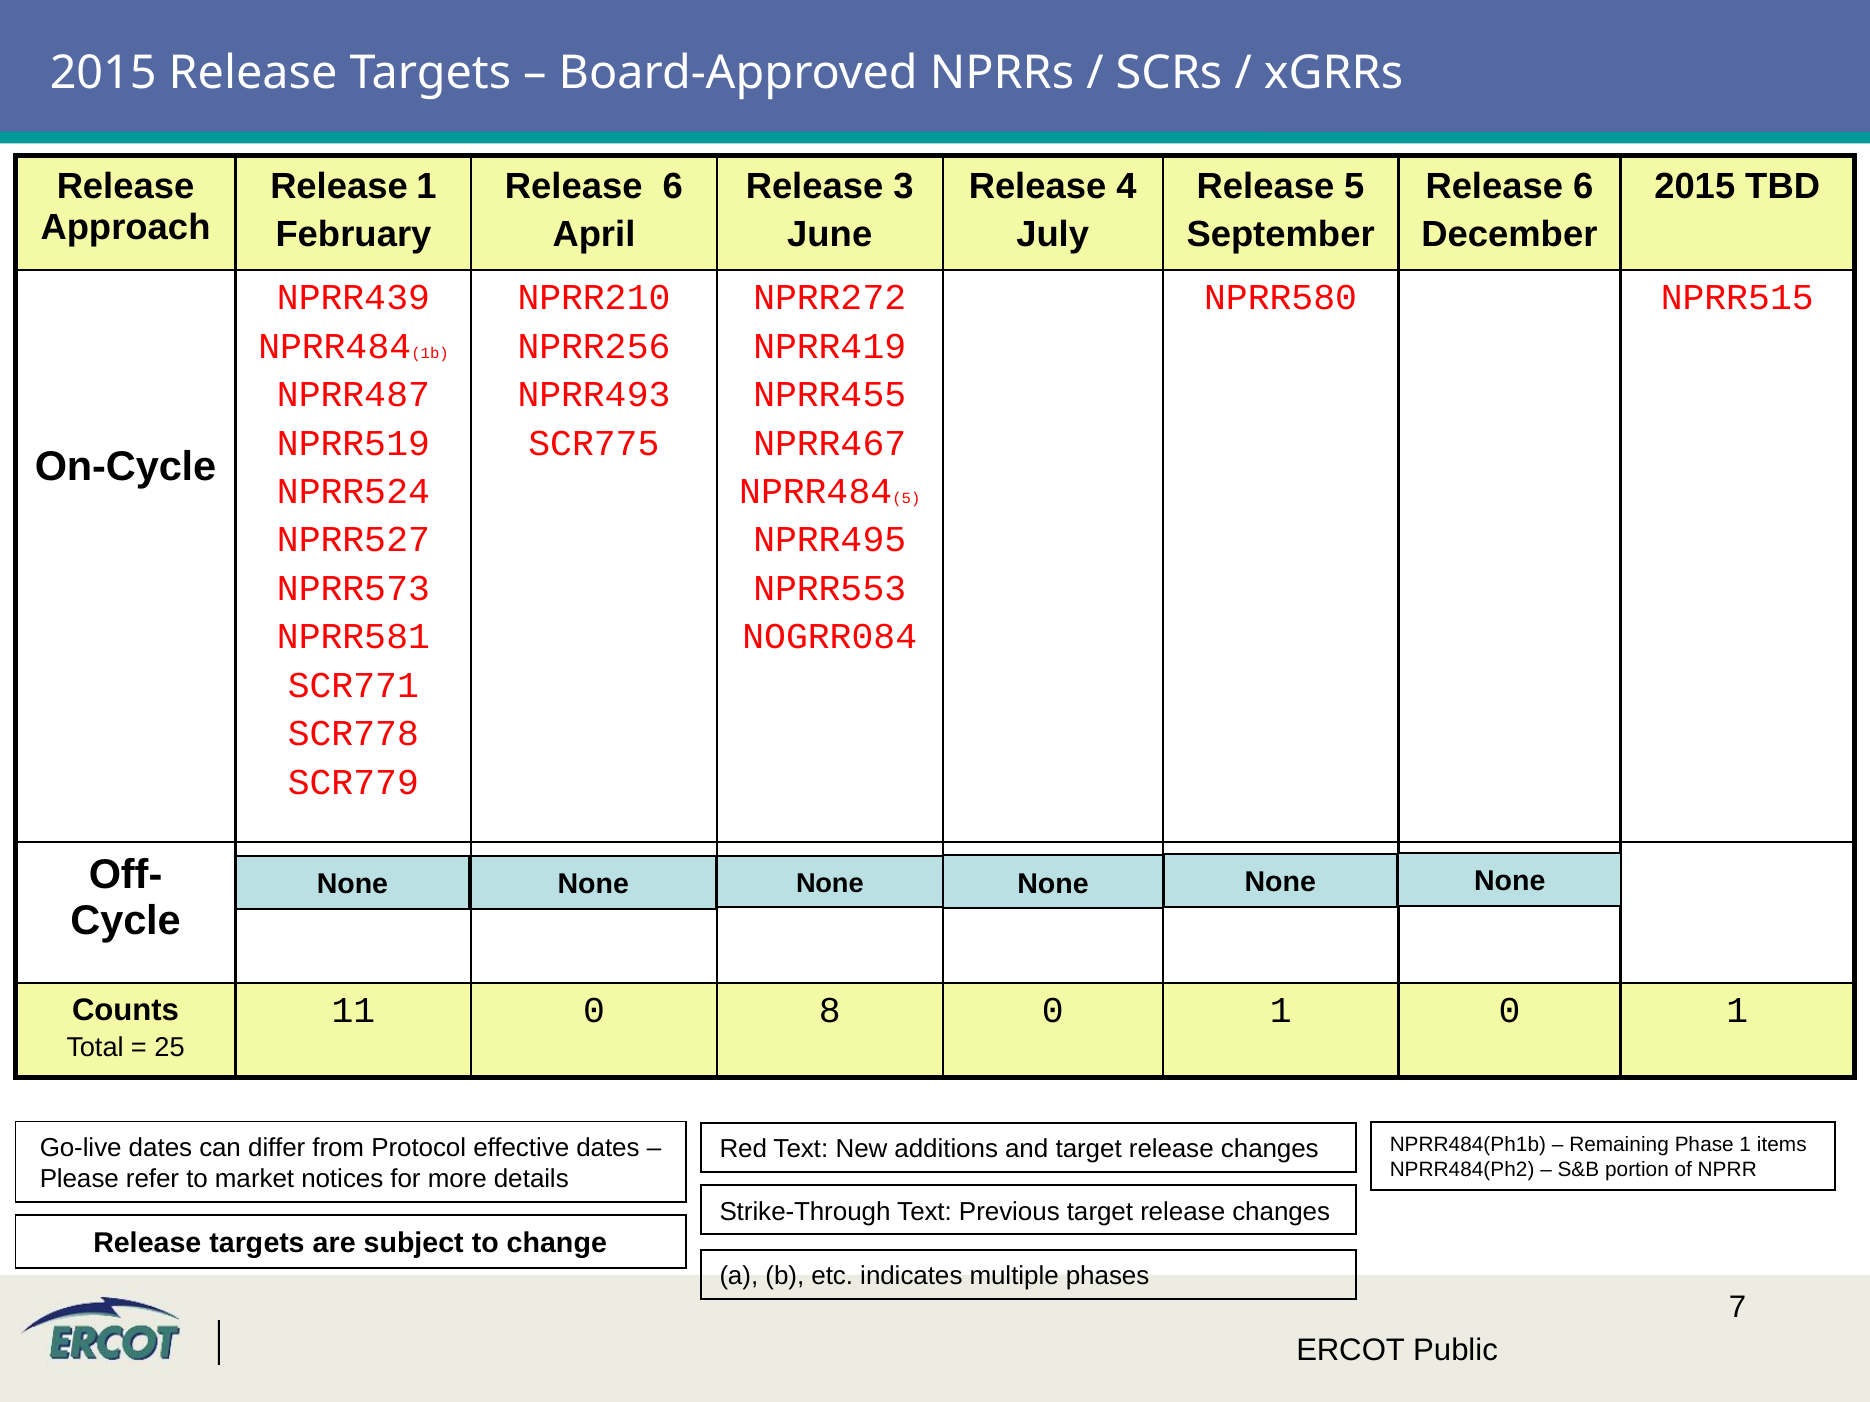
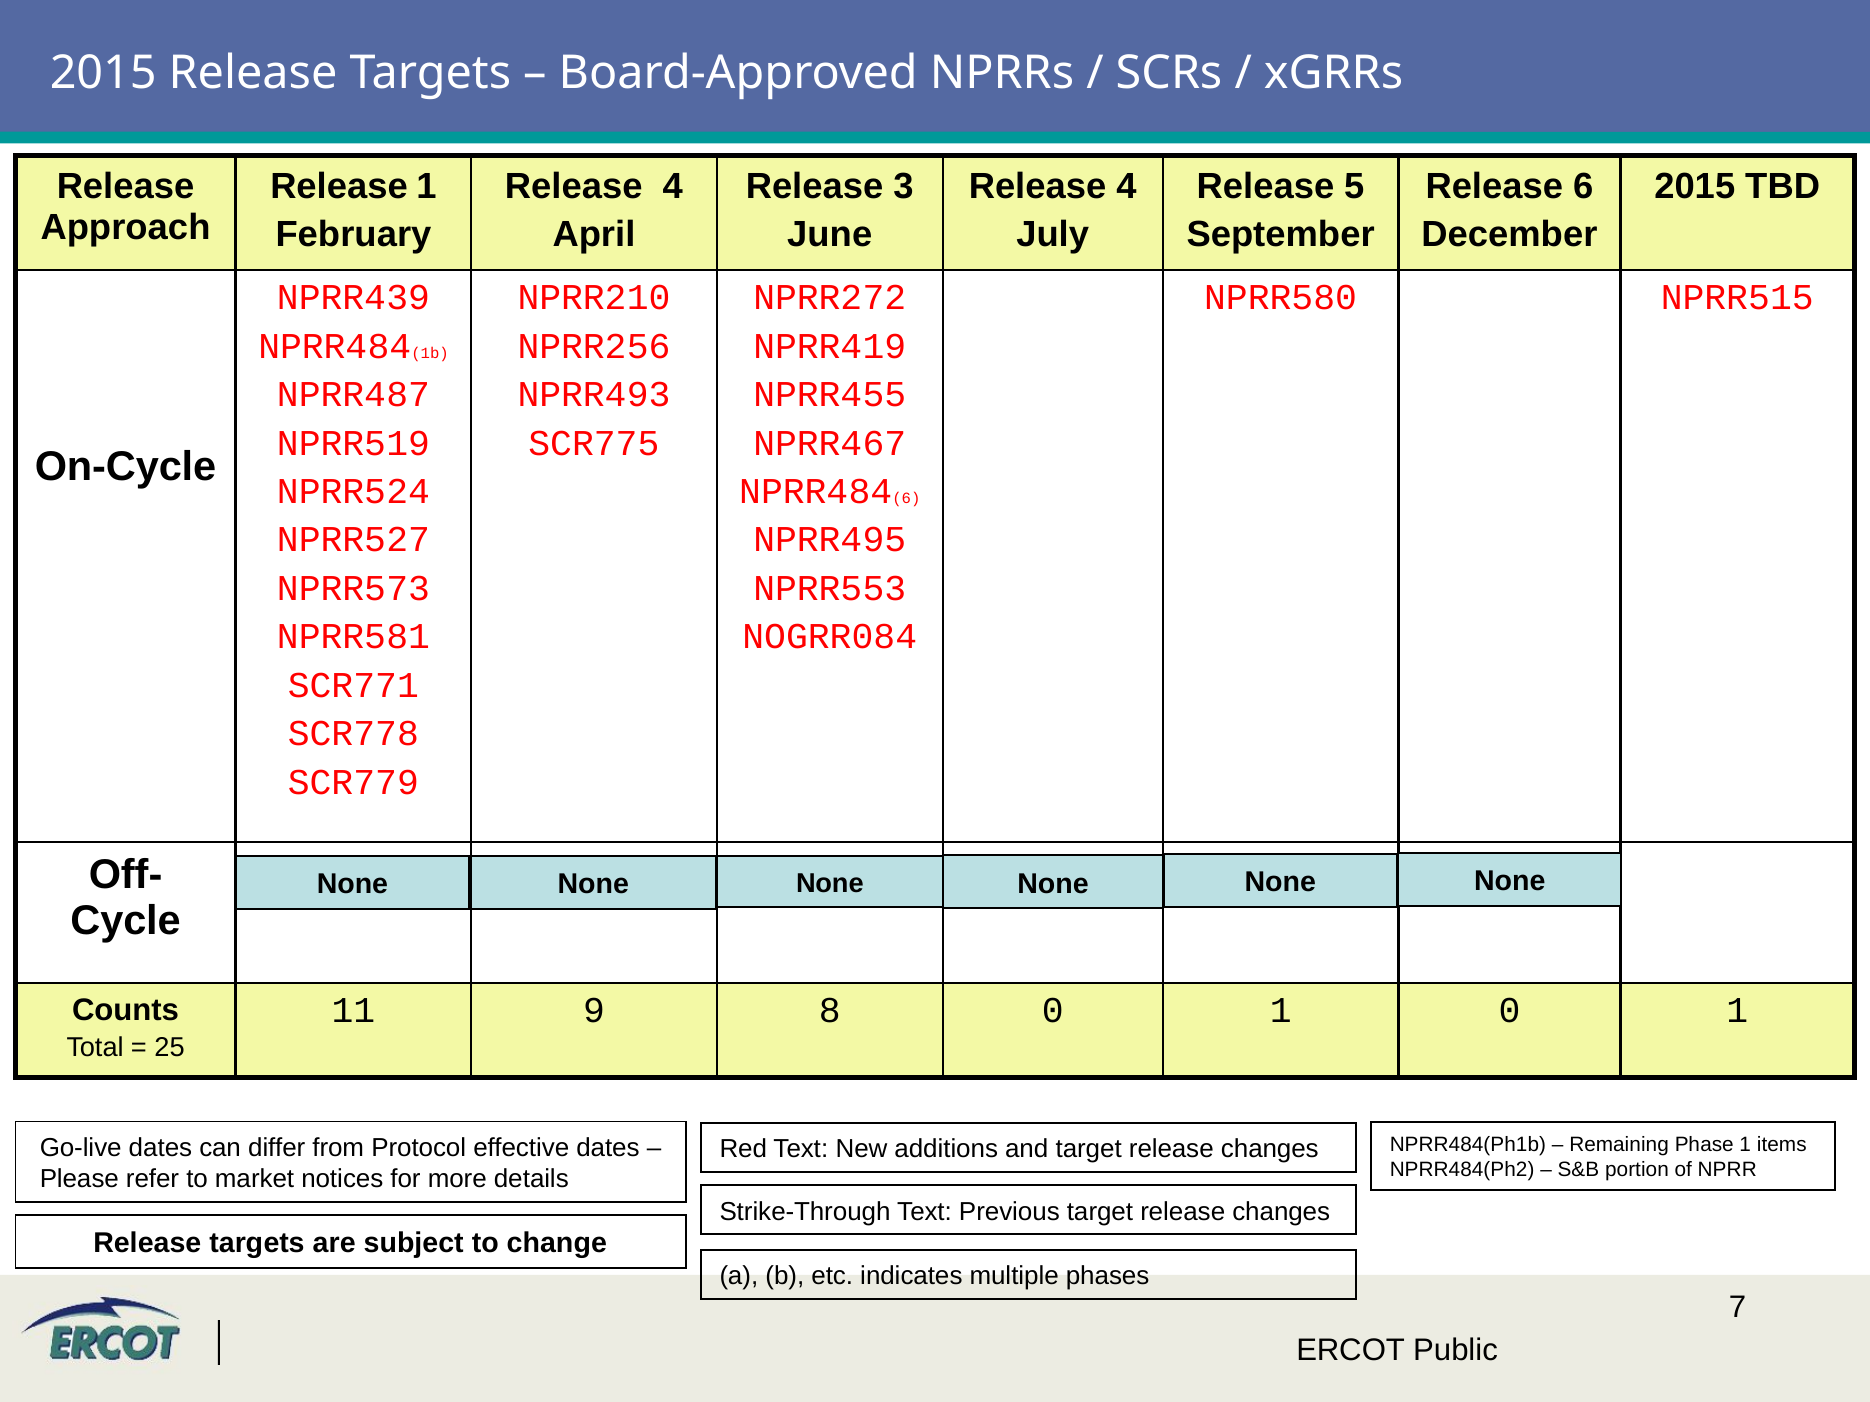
6: 6 -> 4 (673, 186)
5: 5 -> 6 (906, 498)
11 0: 0 -> 9 (594, 1011)
